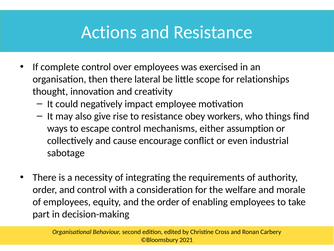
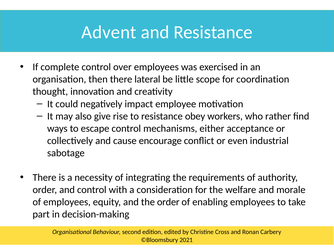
Actions: Actions -> Advent (109, 32)
relationships: relationships -> coordination (263, 79)
things: things -> rather (278, 116)
assumption: assumption -> acceptance (250, 128)
